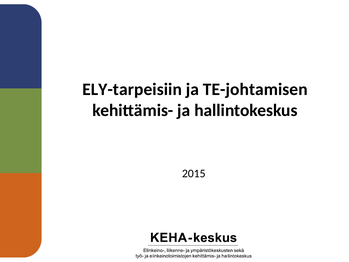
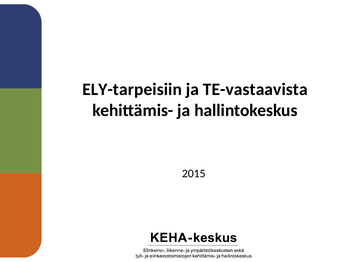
TE-johtamisen: TE-johtamisen -> TE-vastaavista (255, 89)
